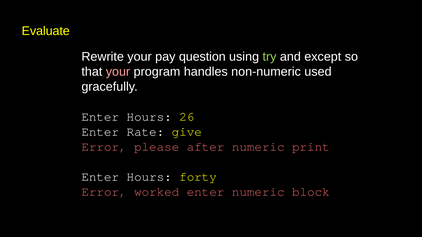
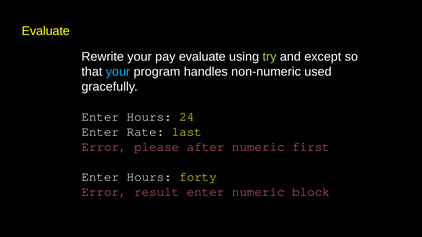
pay question: question -> evaluate (202, 57)
your colour: pink -> light blue (118, 72)
26: 26 -> 24 (187, 117)
give: give -> last (187, 132)
print: print -> first (311, 147)
worked: worked -> result (157, 192)
